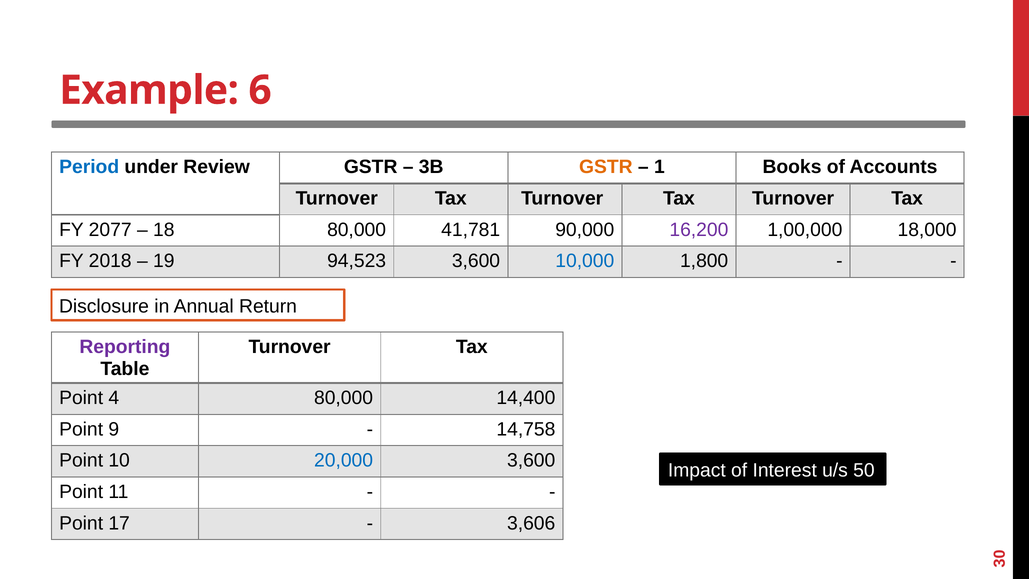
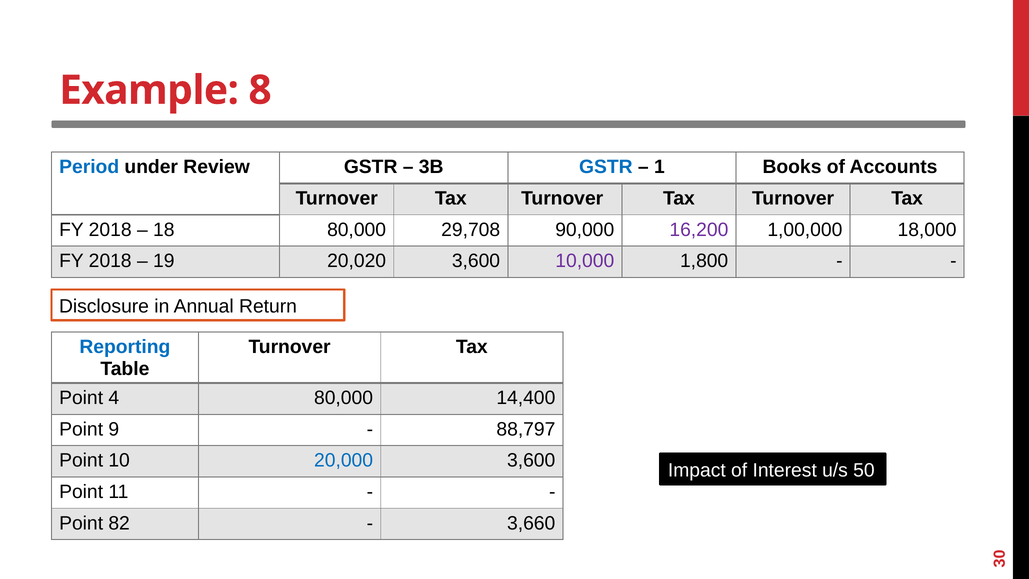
6: 6 -> 8 (260, 90)
GSTR colour: orange -> blue (606, 167)
2077: 2077 -> 2018 (110, 230)
41,781: 41,781 -> 29,708 (471, 230)
94,523: 94,523 -> 20,020 (357, 261)
10,000 colour: blue -> purple (585, 261)
Reporting colour: purple -> blue (125, 347)
14,758: 14,758 -> 88,797 (526, 429)
17: 17 -> 82 (119, 523)
3,606: 3,606 -> 3,660 (531, 523)
